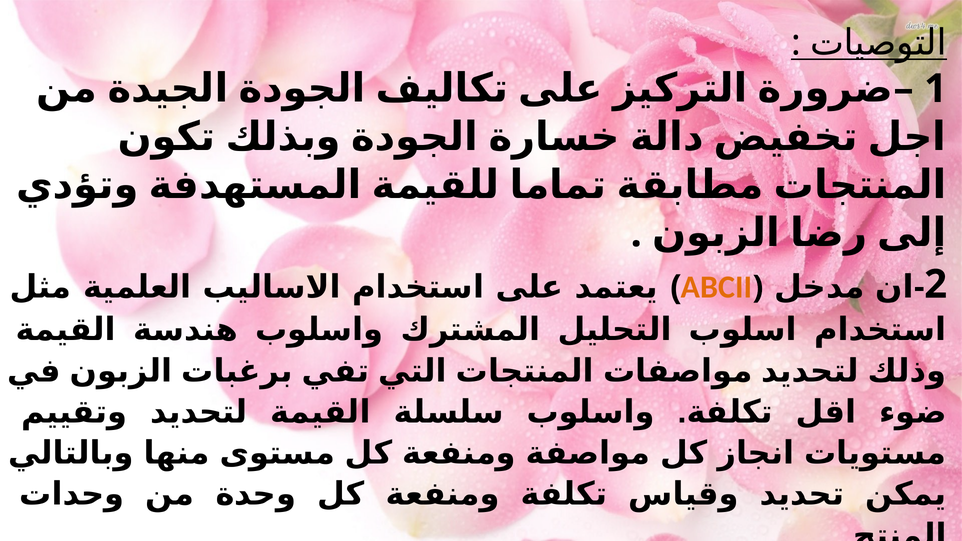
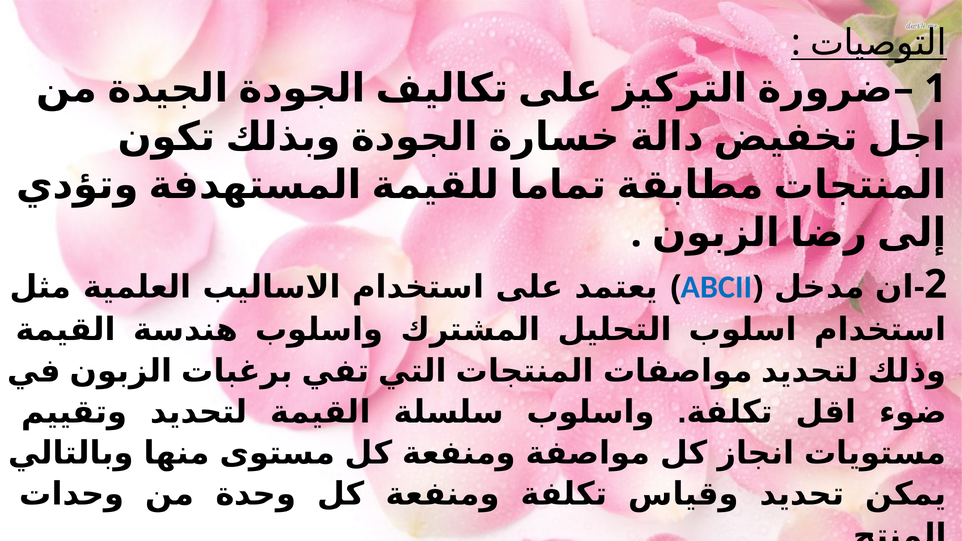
ABCII colour: orange -> blue (717, 287)
